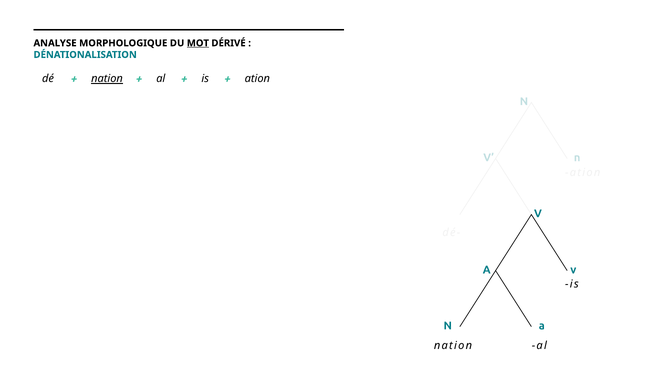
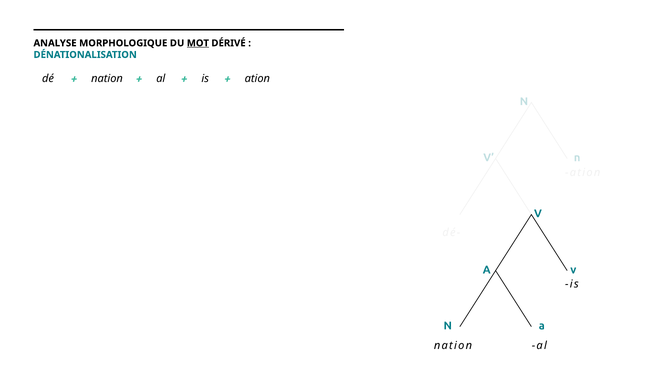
nation underline: present -> none (107, 79)
